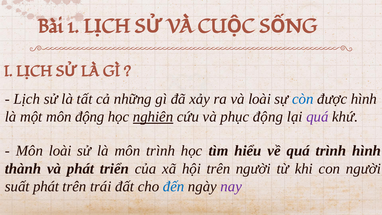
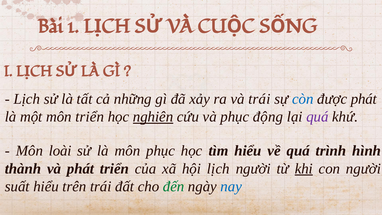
và loài: loài -> trái (259, 99)
được hình: hình -> phát (364, 99)
môn động: động -> triển (90, 117)
môn trình: trình -> phục (161, 151)
hội trên: trên -> lịch (218, 169)
khi underline: none -> present (304, 169)
suất phát: phát -> hiểu (46, 186)
đến colour: blue -> green (174, 186)
nay colour: purple -> blue (231, 186)
